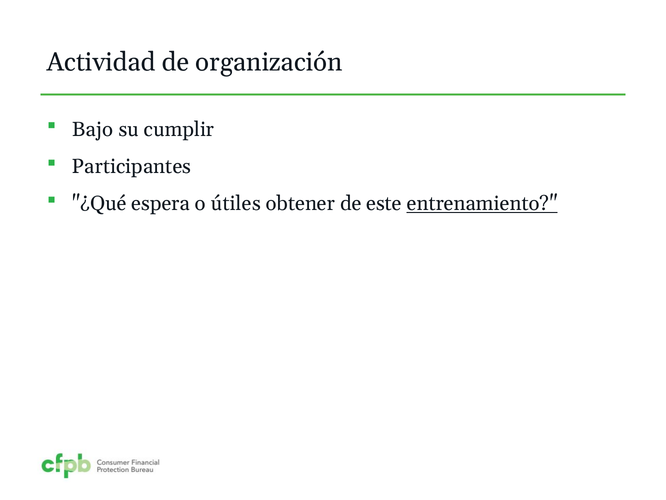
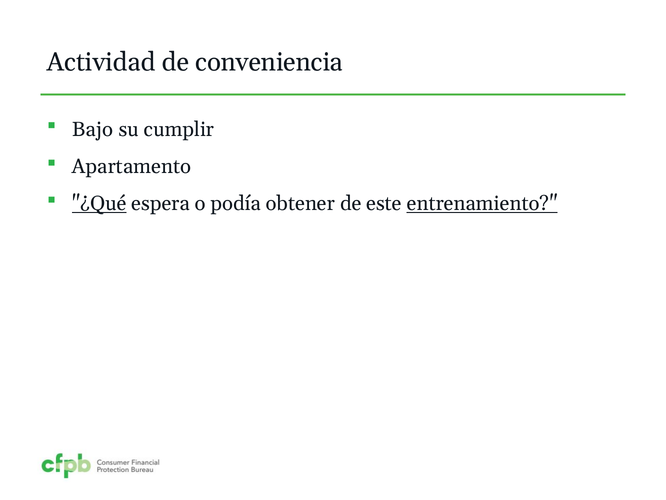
organización: organización -> conveniencia (269, 62)
Participantes: Participantes -> Apartamento (132, 166)
¿Qué underline: none -> present (99, 203)
útiles: útiles -> podía (236, 203)
